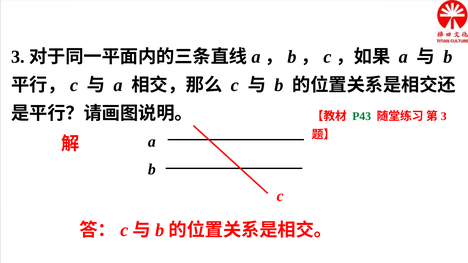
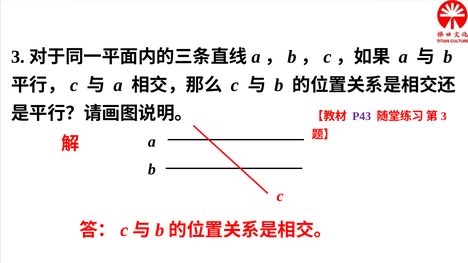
P43 colour: green -> purple (362, 117)
